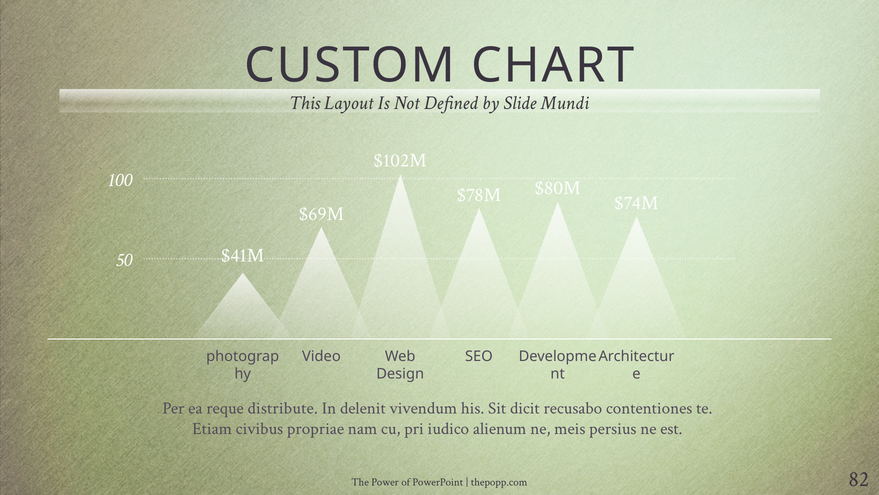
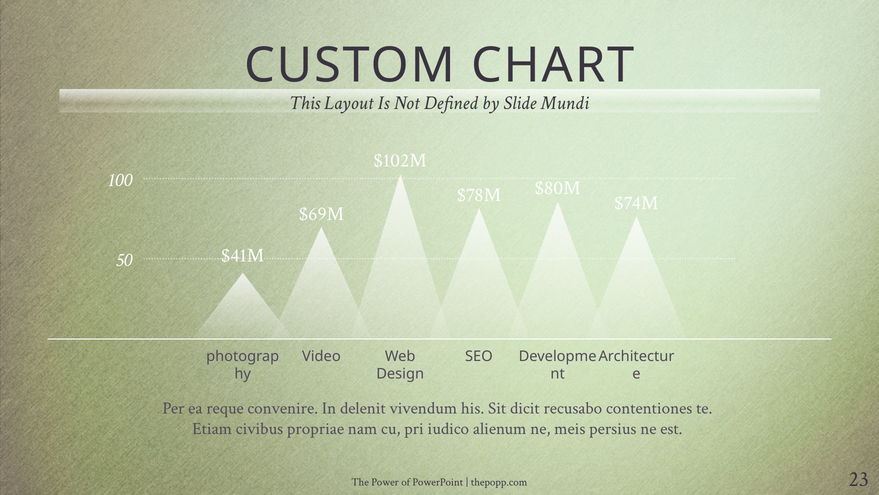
distribute: distribute -> convenire (283, 407)
82: 82 -> 23 (859, 478)
